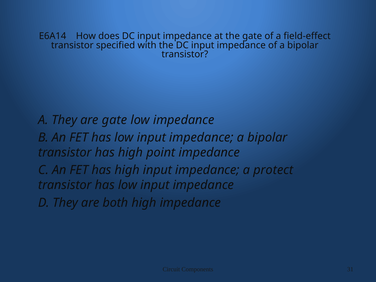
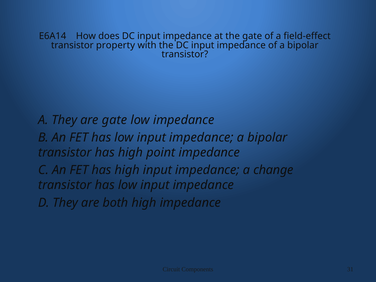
specified: specified -> property (116, 45)
protect: protect -> change (273, 170)
